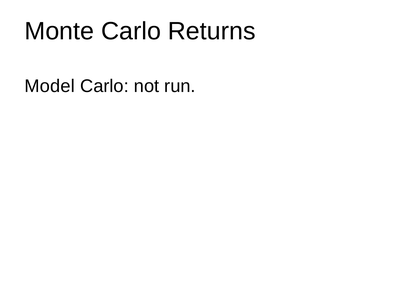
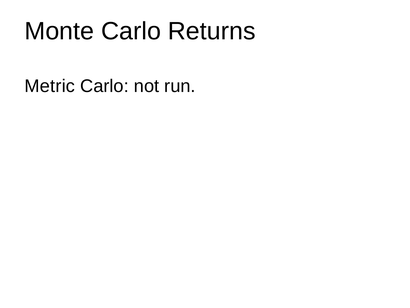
Model: Model -> Metric (50, 86)
